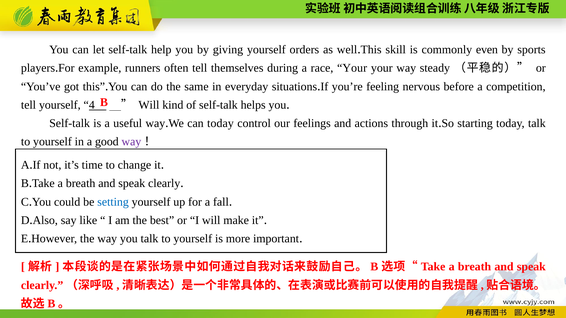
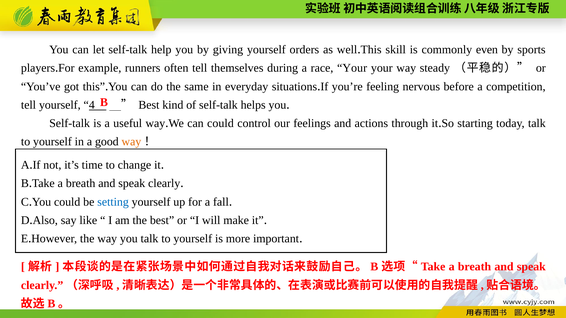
Will: Will -> Best (149, 105)
can today: today -> could (220, 123)
way colour: purple -> orange (131, 142)
